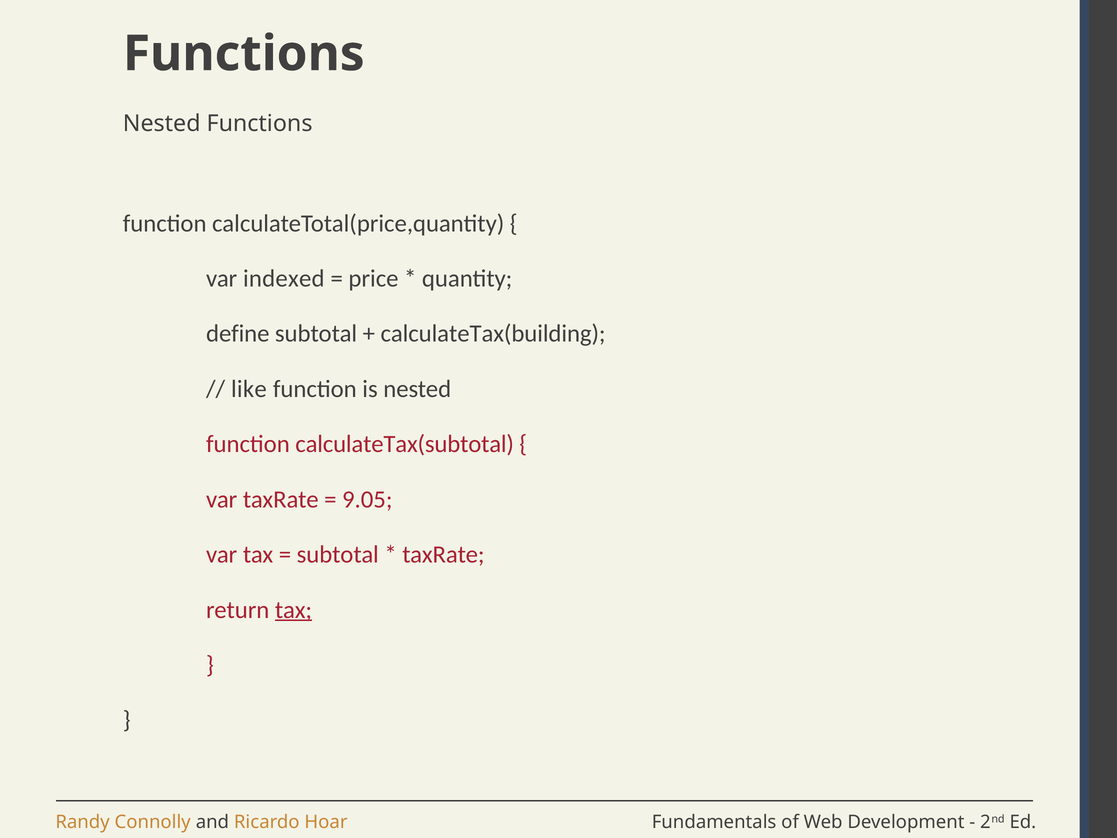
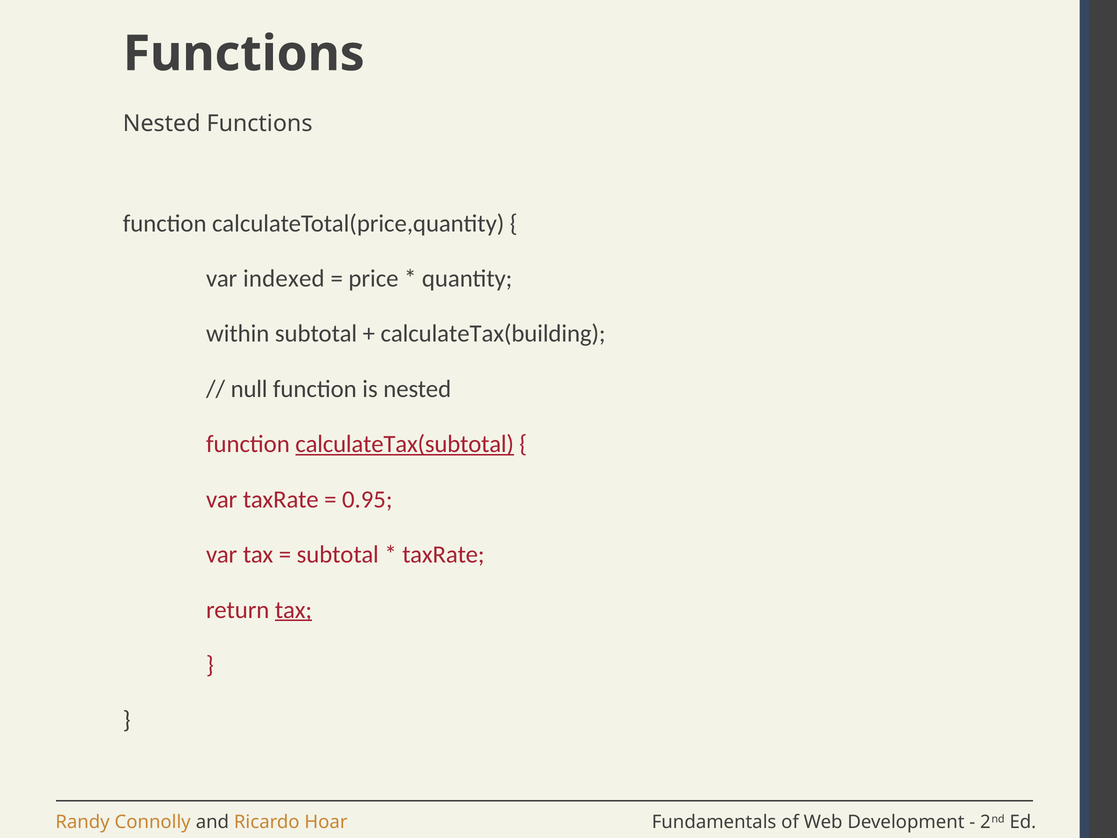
define: define -> within (238, 334)
like: like -> null (249, 389)
calculateTax(subtotal underline: none -> present (405, 444)
9.05: 9.05 -> 0.95 (367, 499)
